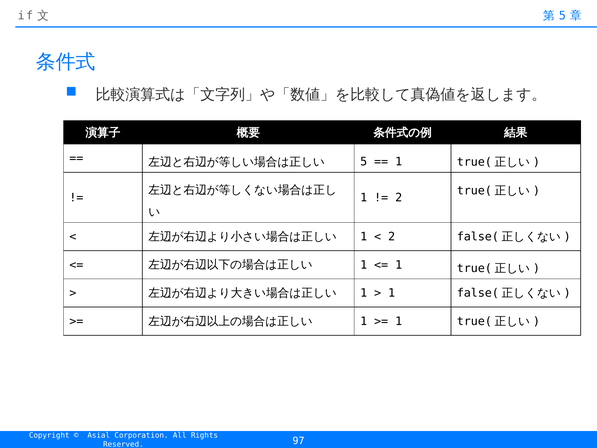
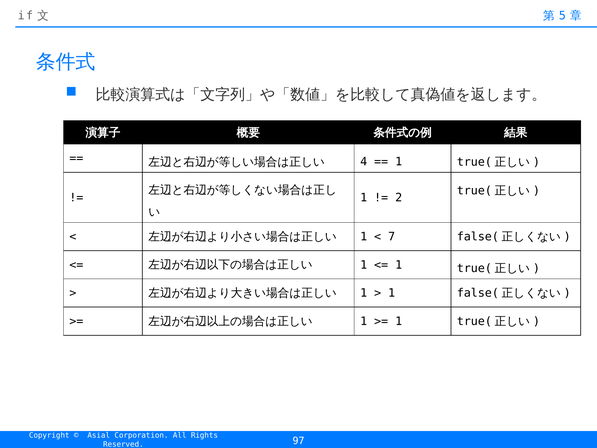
5: 5 -> 4 (364, 162)
2: 2 -> 7 (392, 237)
